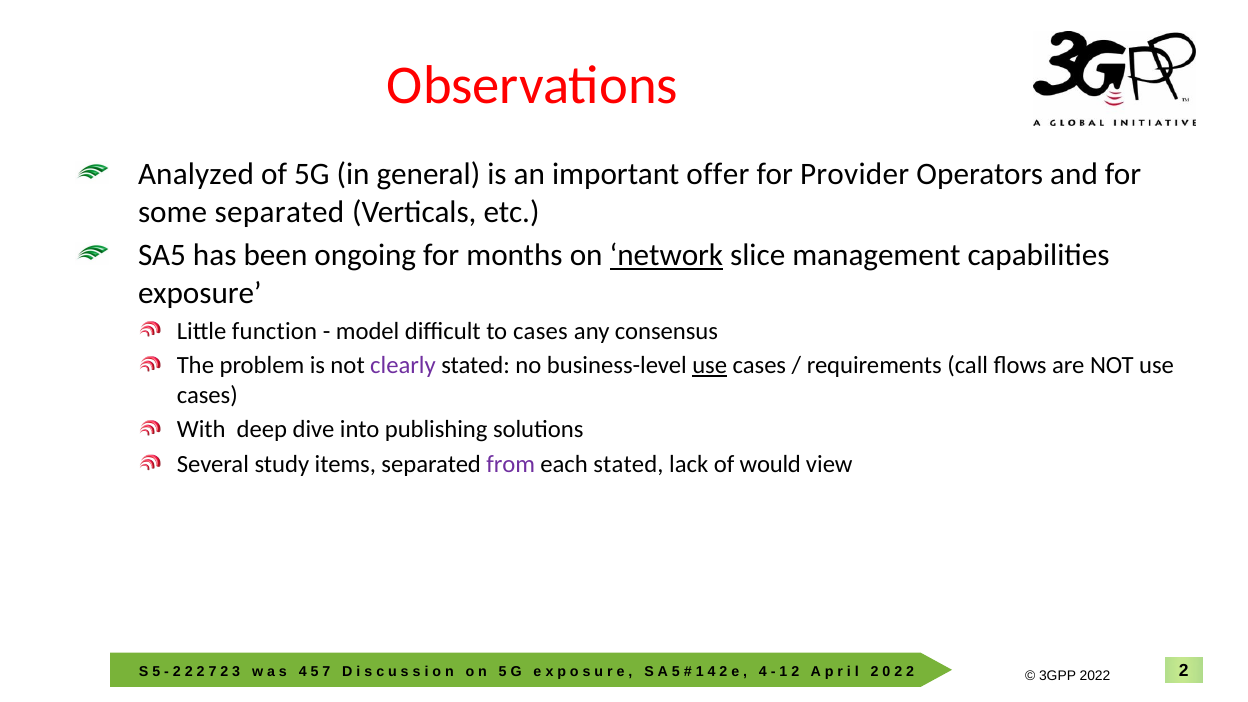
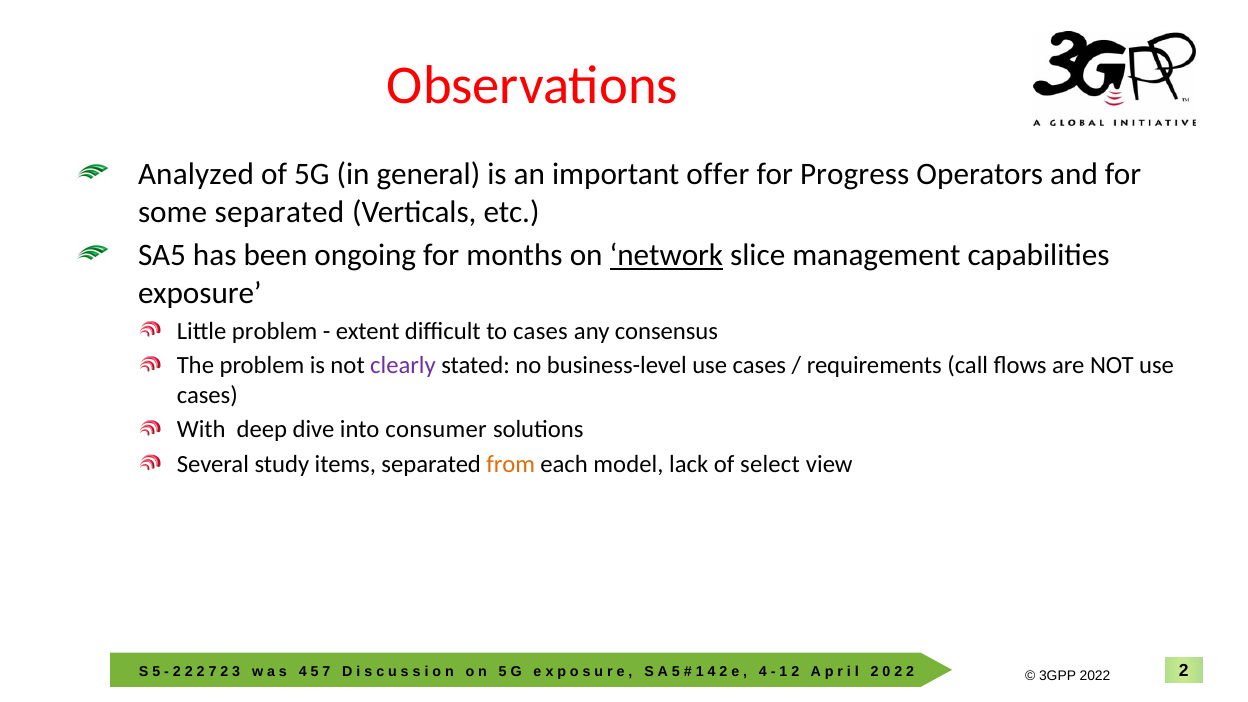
Provider: Provider -> Progress (855, 174)
Little function: function -> problem (275, 331)
model: model -> extent (368, 331)
use underline: present -> none (710, 366)
publishing: publishing -> consumer (436, 430)
from colour: purple -> orange (511, 464)
each stated: stated -> model (628, 464)
would: would -> select (770, 464)
